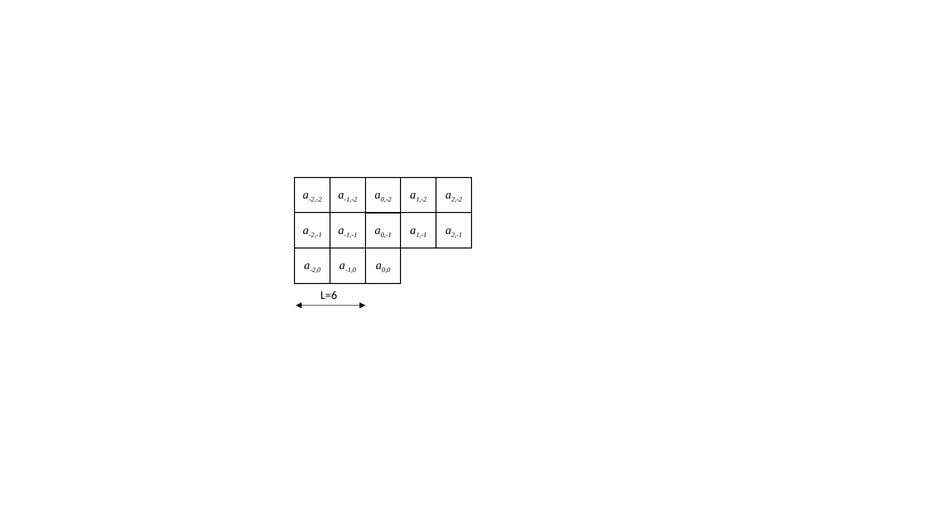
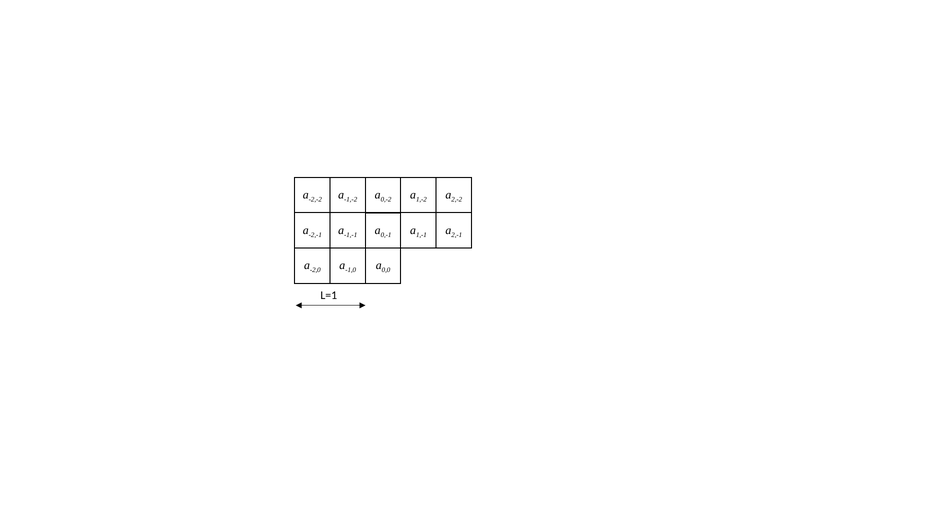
L=6: L=6 -> L=1 (329, 296)
